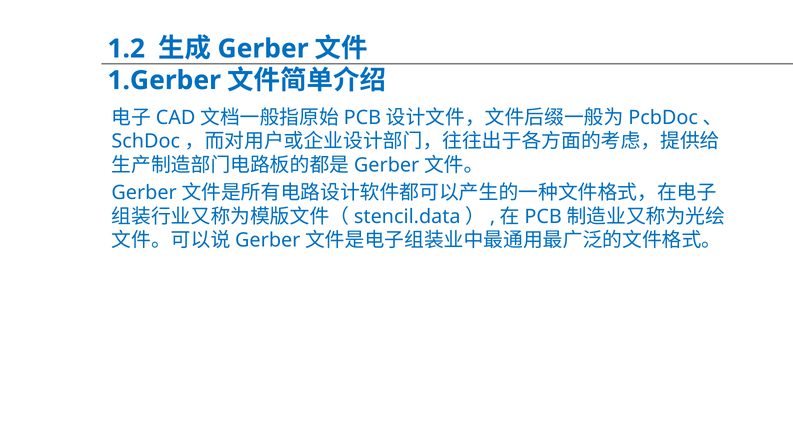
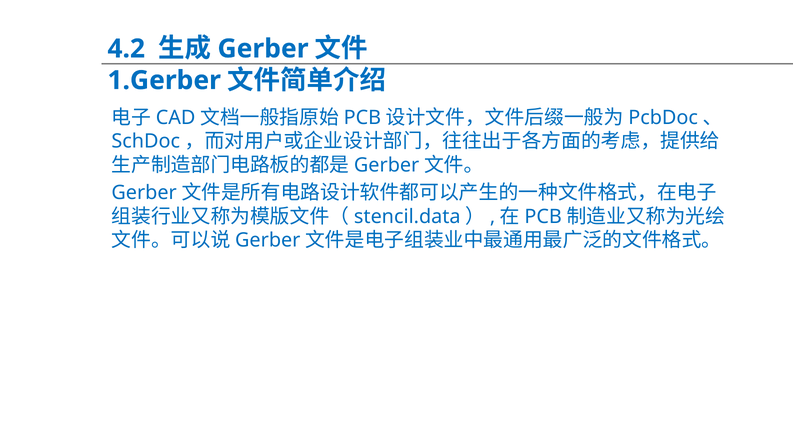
1.2: 1.2 -> 4.2 (126, 49)
